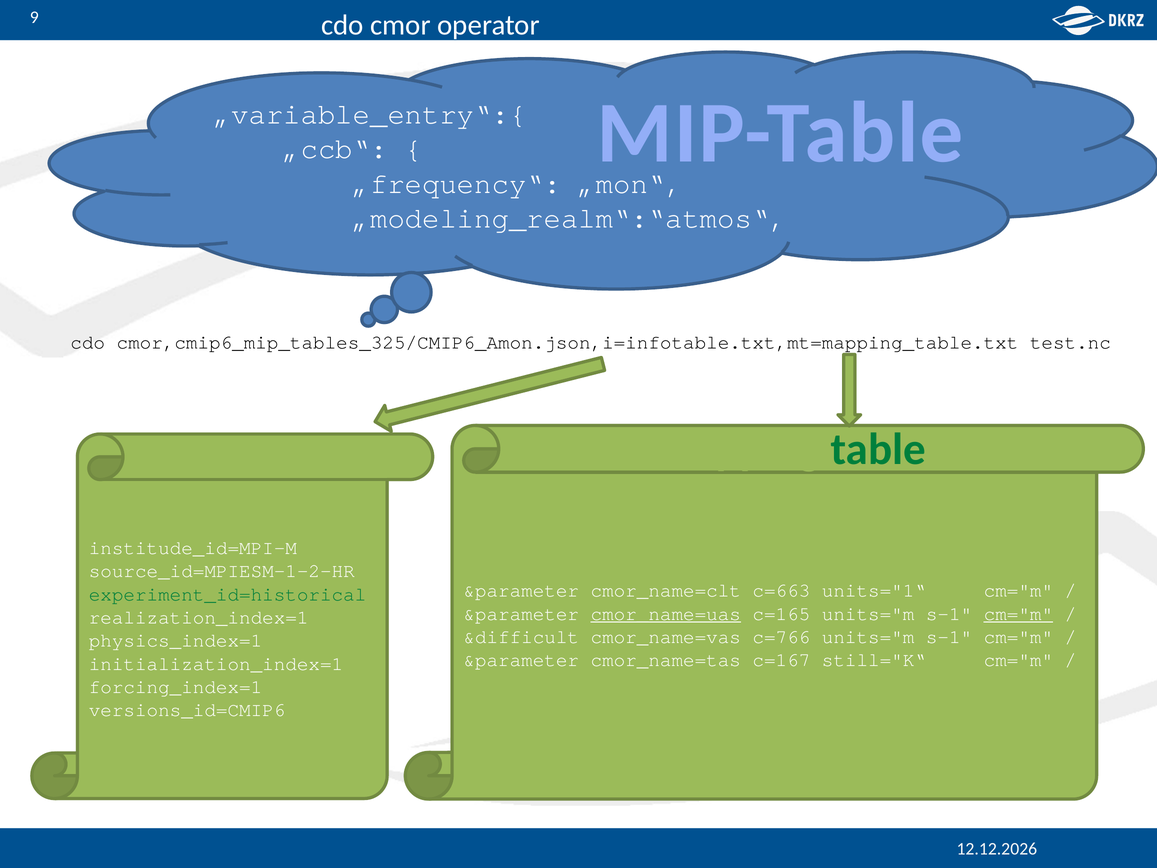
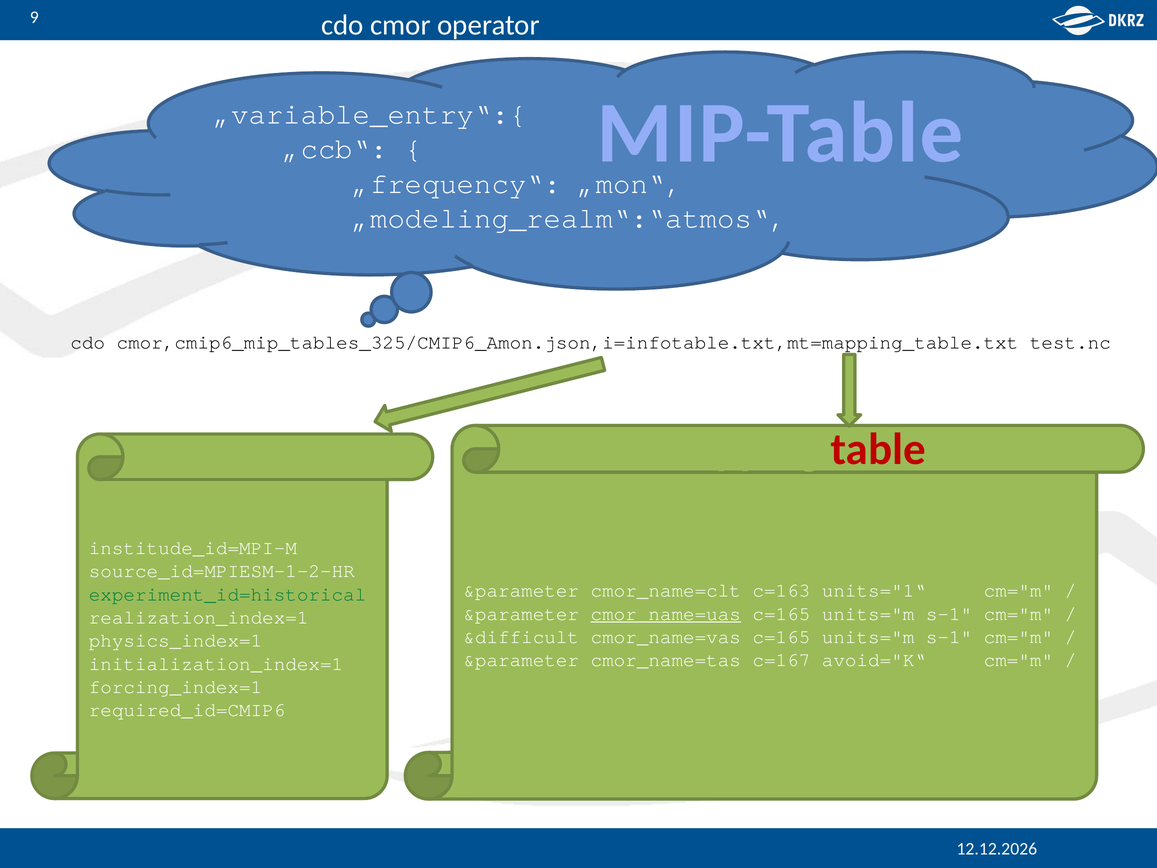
table colour: green -> red (878, 449)
c=663: c=663 -> c=163 (781, 590)
cm="m underline: present -> none (1018, 614)
cmor_name=vas c=766: c=766 -> c=165 (781, 637)
still="K“: still="K“ -> avoid="K“ (874, 660)
versions_id=CMIP6: versions_id=CMIP6 -> required_id=CMIP6 (187, 710)
